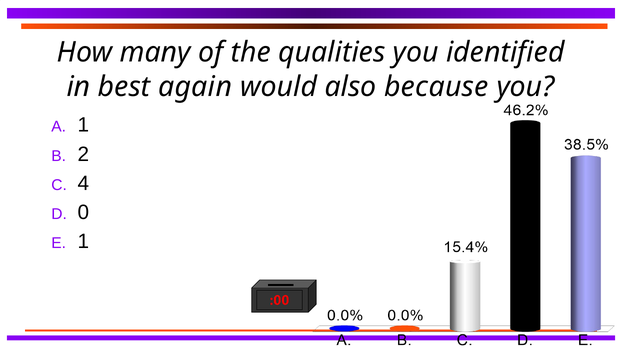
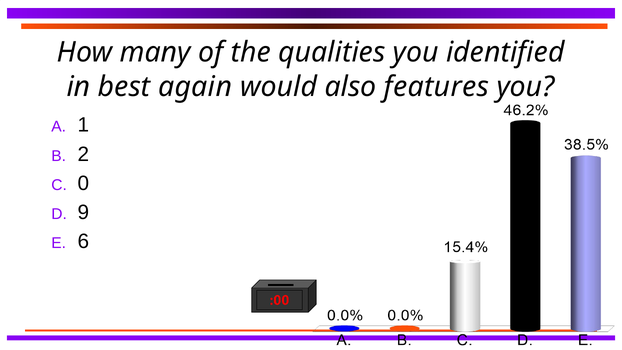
because: because -> features (436, 87)
4: 4 -> 0 (83, 183)
0: 0 -> 9 (83, 212)
1: 1 -> 6 (83, 241)
